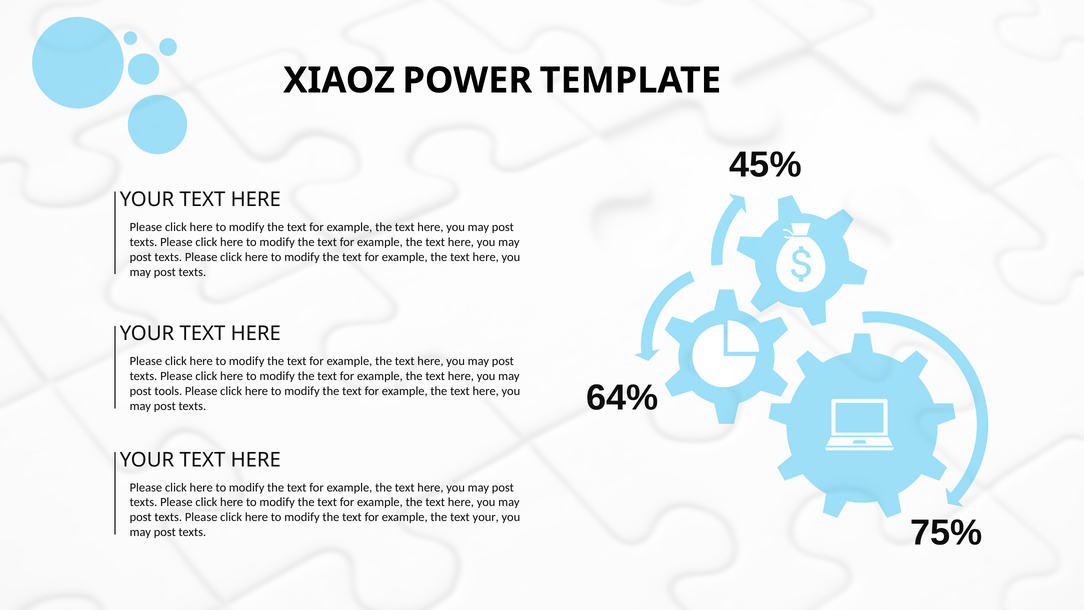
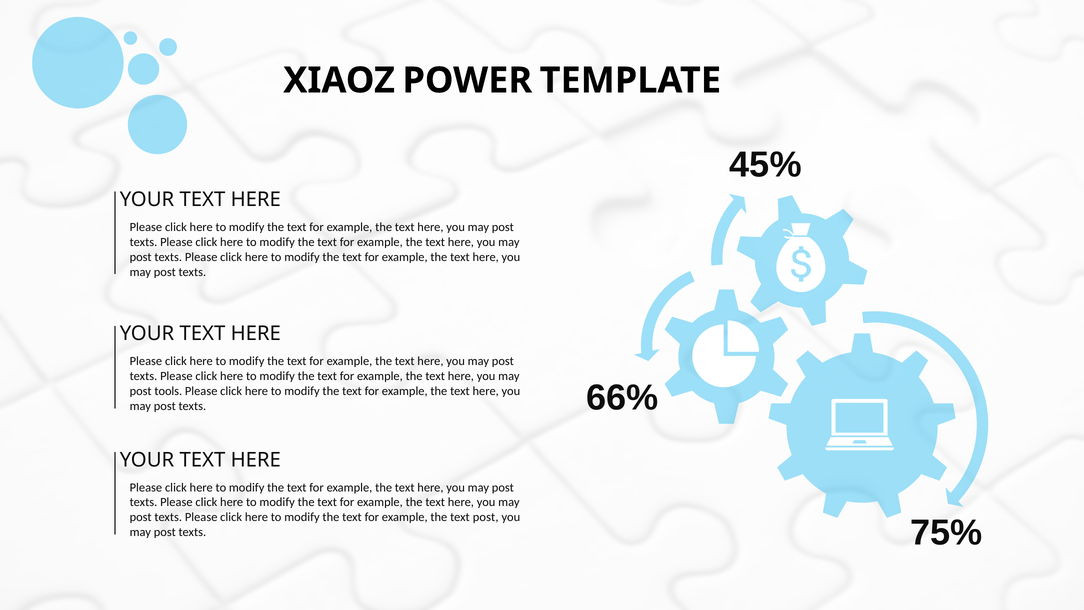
64%: 64% -> 66% (622, 398)
text your: your -> post (486, 517)
